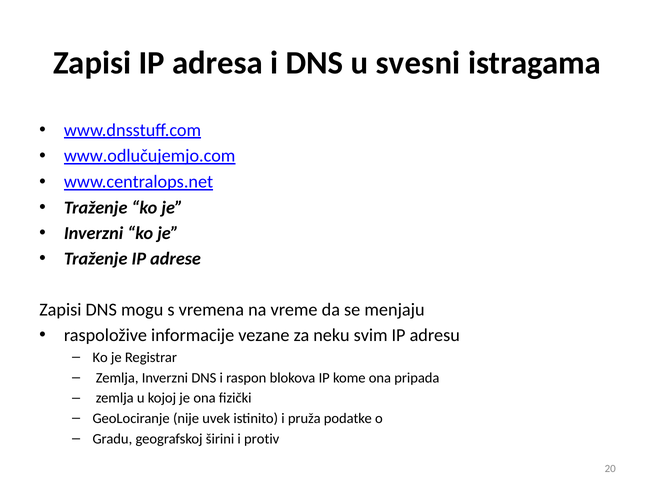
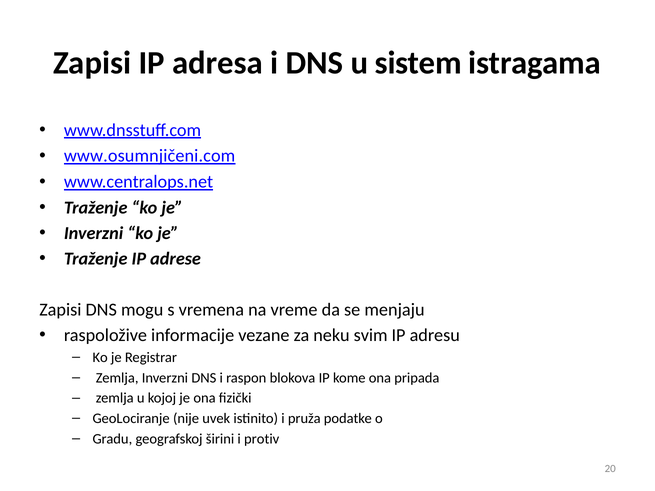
svesni: svesni -> sistem (418, 63)
www.odlučujemjo.com: www.odlučujemjo.com -> www.osumnjičeni.com (150, 156)
